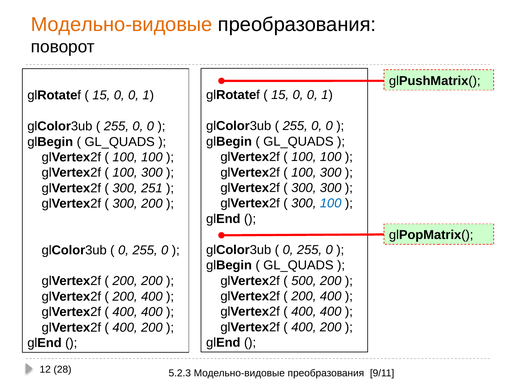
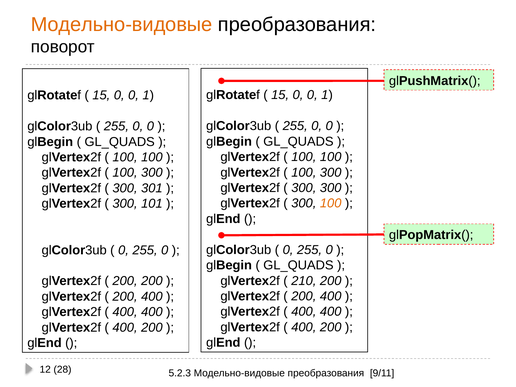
251: 251 -> 301 (152, 188)
100 colour: blue -> orange (331, 203)
300 200: 200 -> 101 (152, 204)
500: 500 -> 210 (304, 281)
